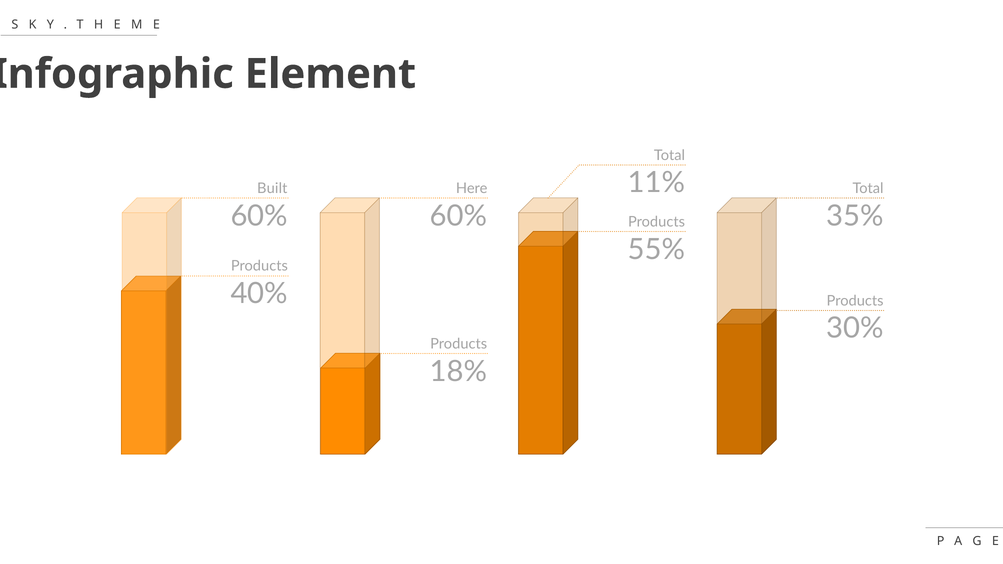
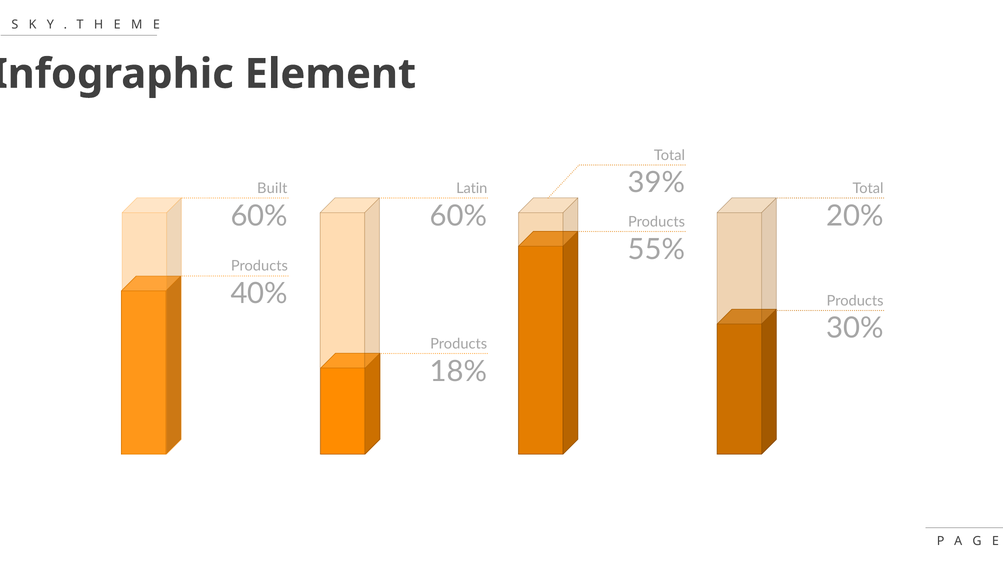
11%: 11% -> 39% (656, 183)
Here: Here -> Latin (472, 188)
35%: 35% -> 20% (855, 216)
